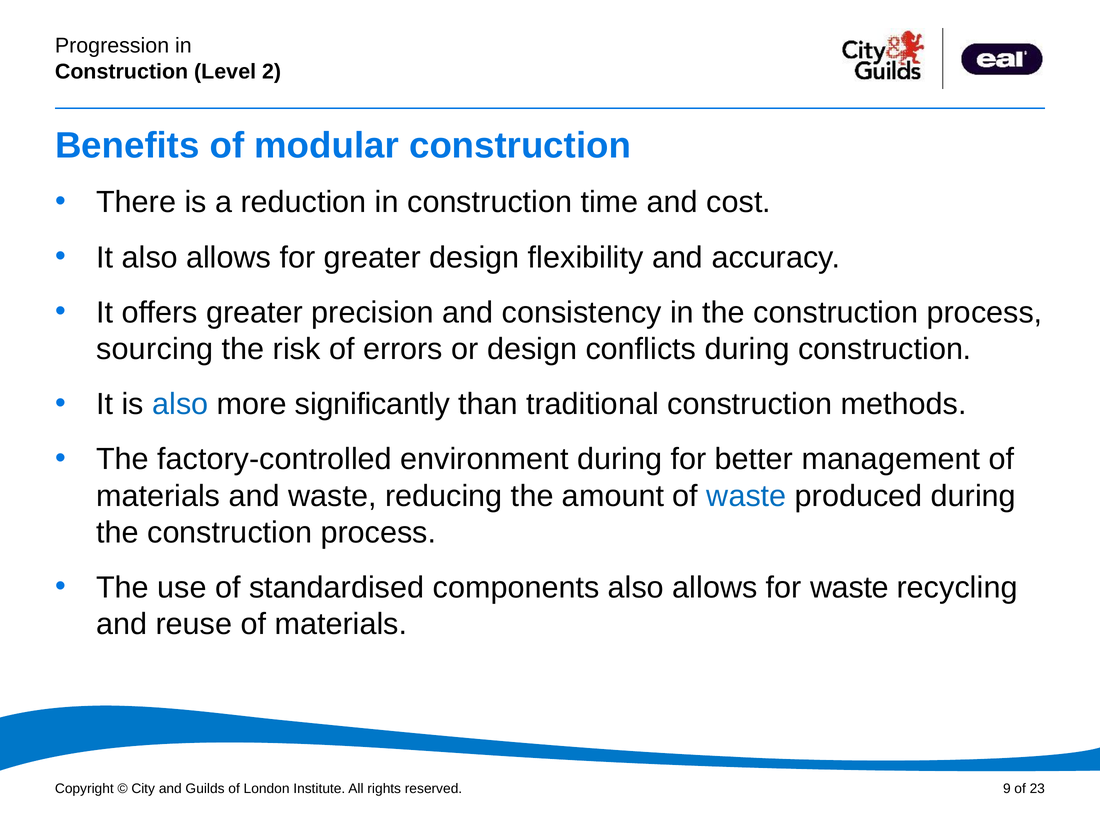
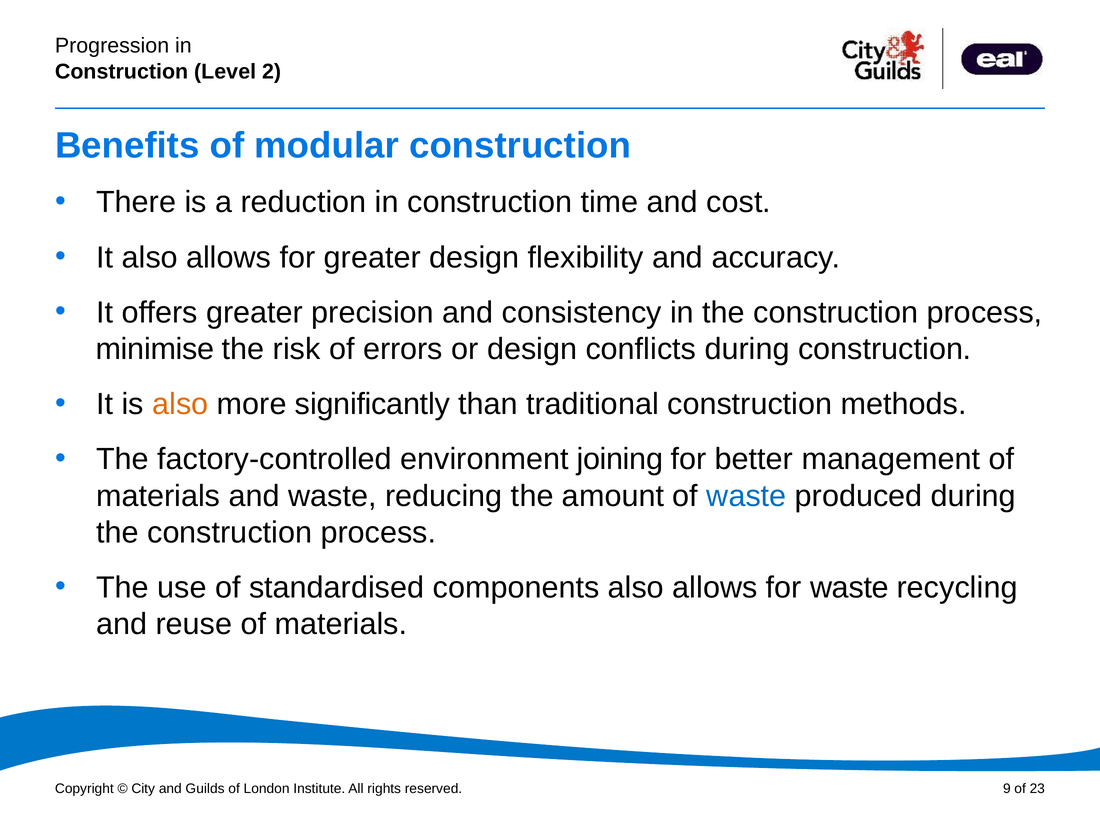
sourcing: sourcing -> minimise (155, 349)
also colour: blue -> orange (180, 404)
environment during: during -> joining (620, 459)
